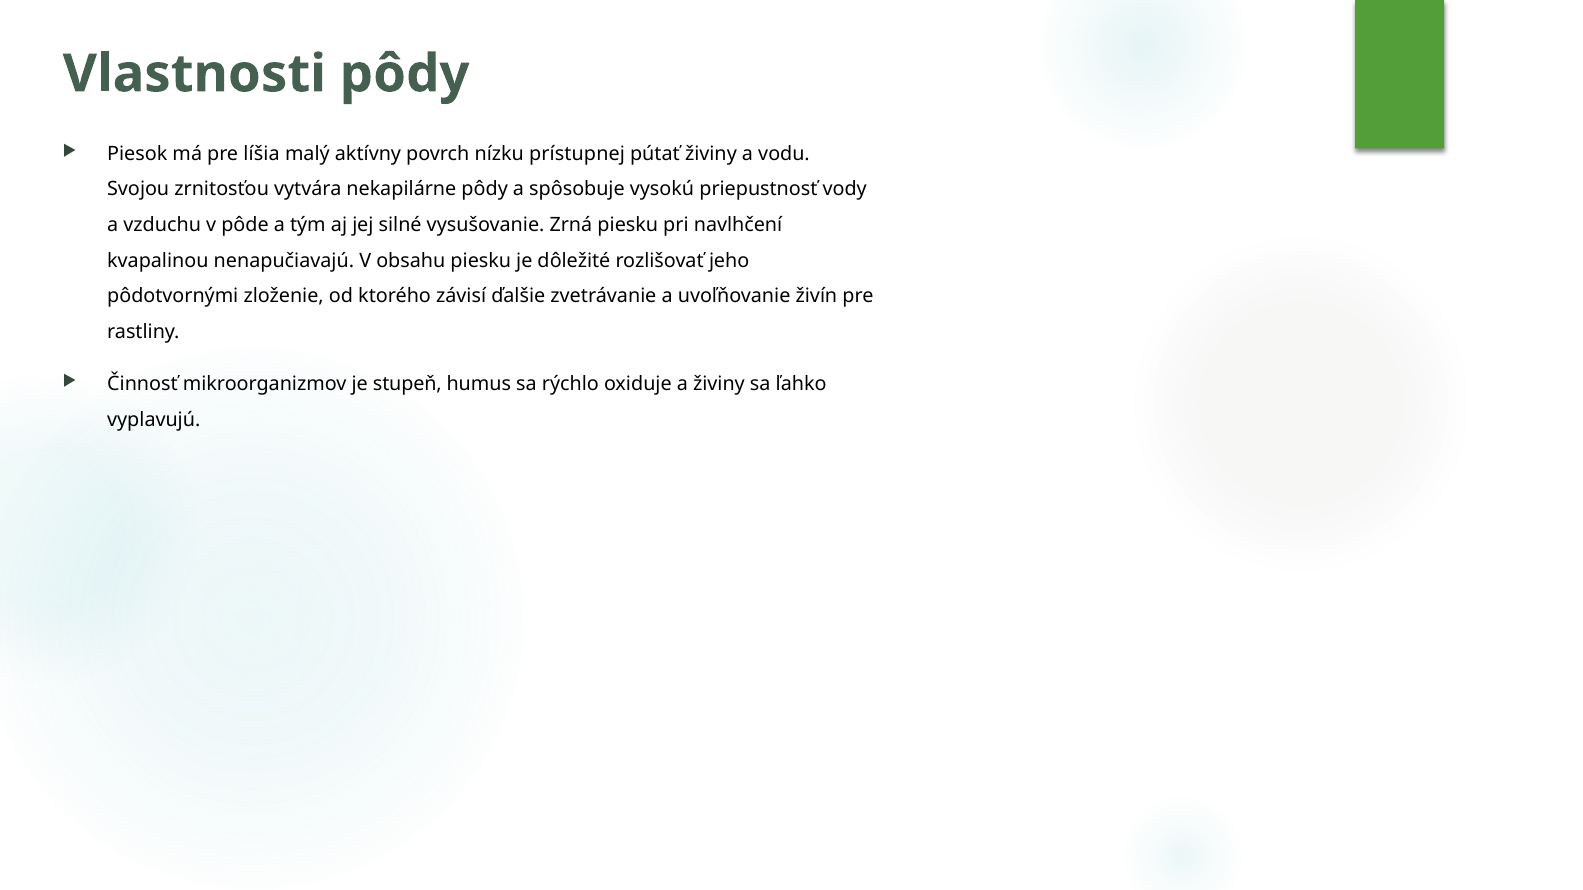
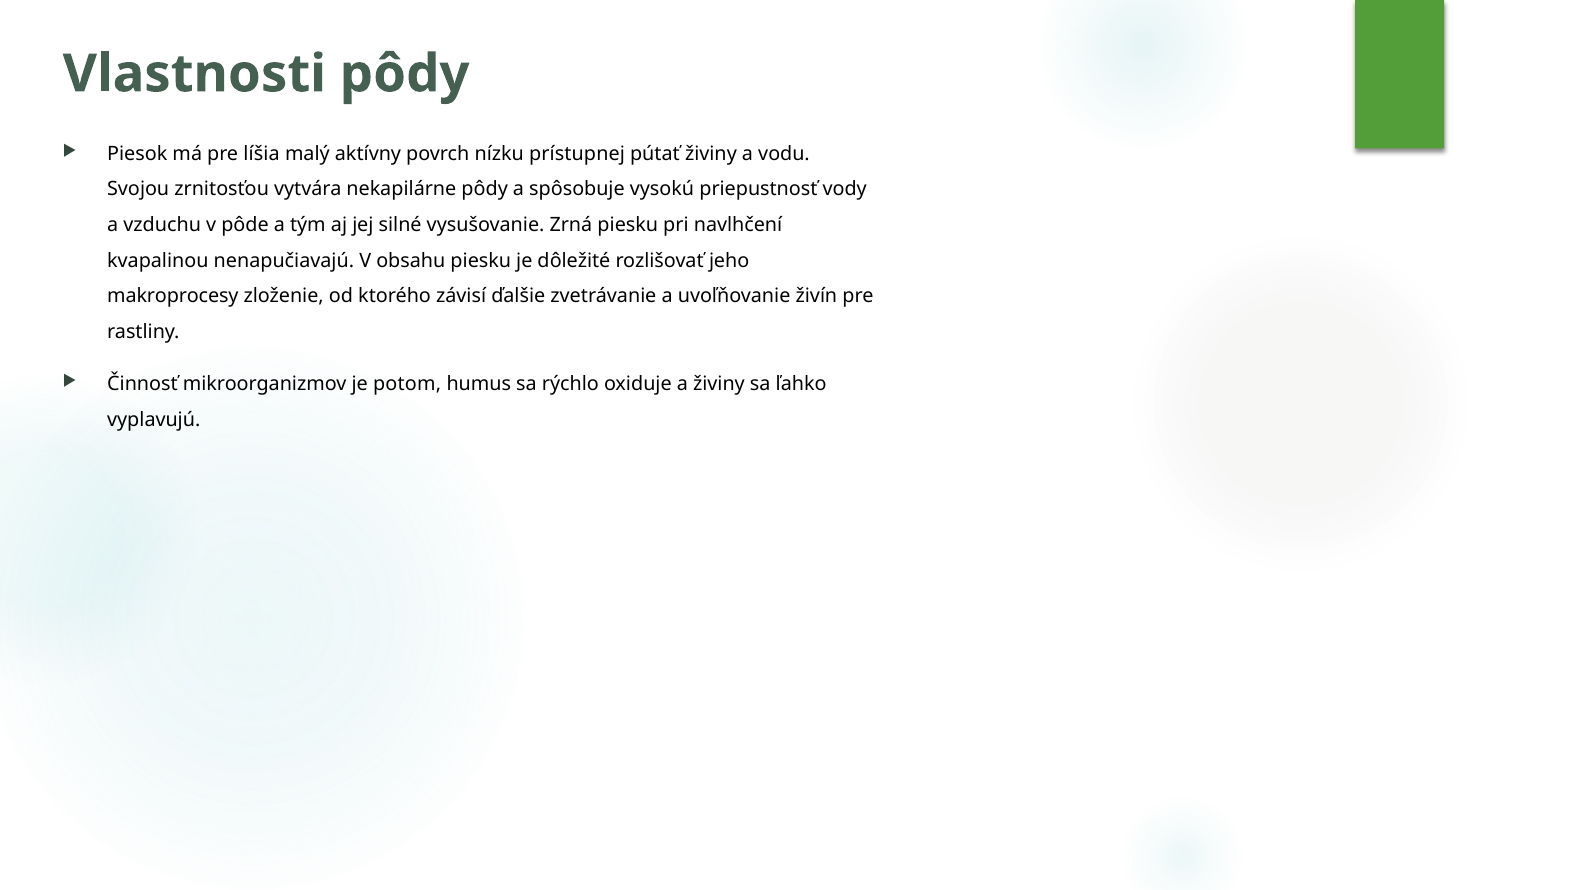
pôdotvornými: pôdotvornými -> makroprocesy (173, 296)
stupeň: stupeň -> potom (407, 384)
